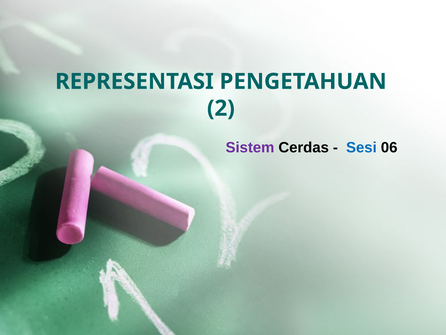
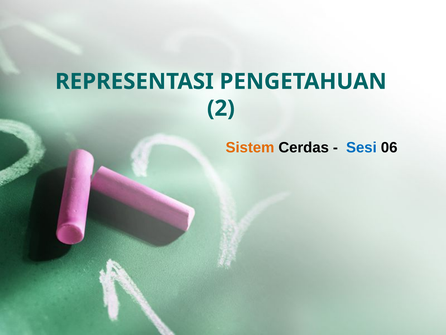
Sistem colour: purple -> orange (250, 147)
